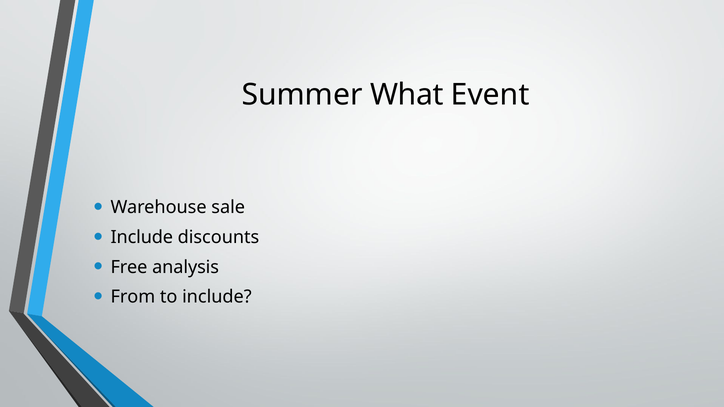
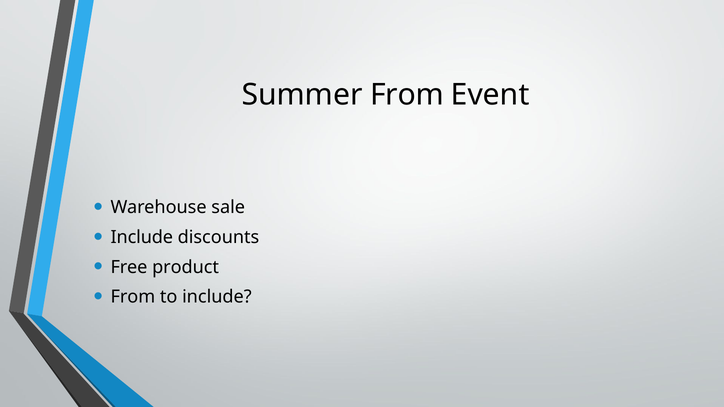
Summer What: What -> From (407, 95)
analysis: analysis -> product (186, 267)
